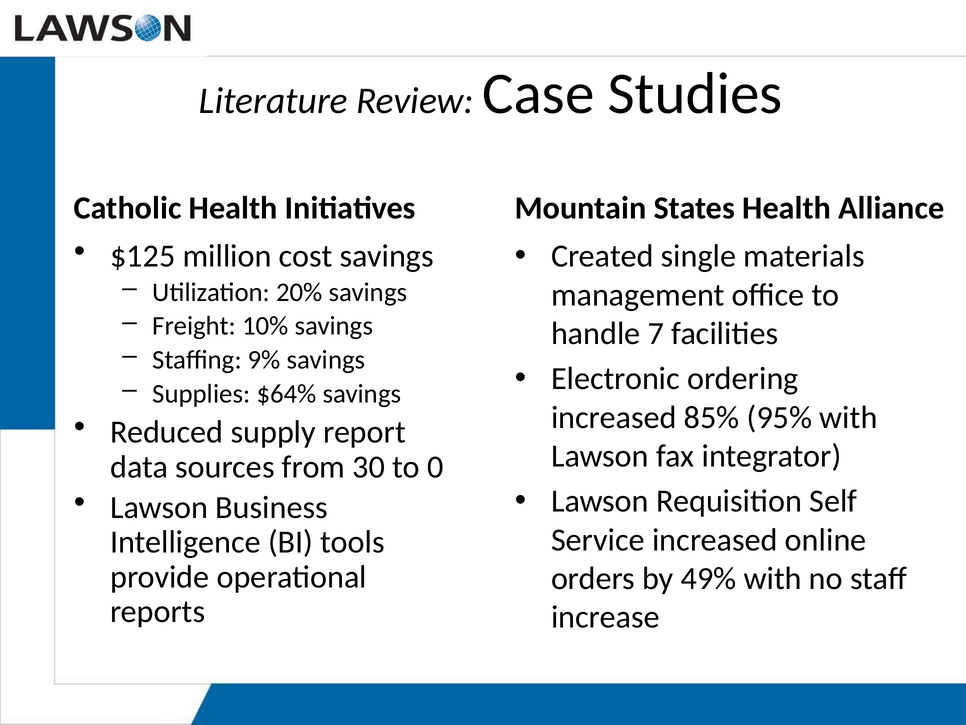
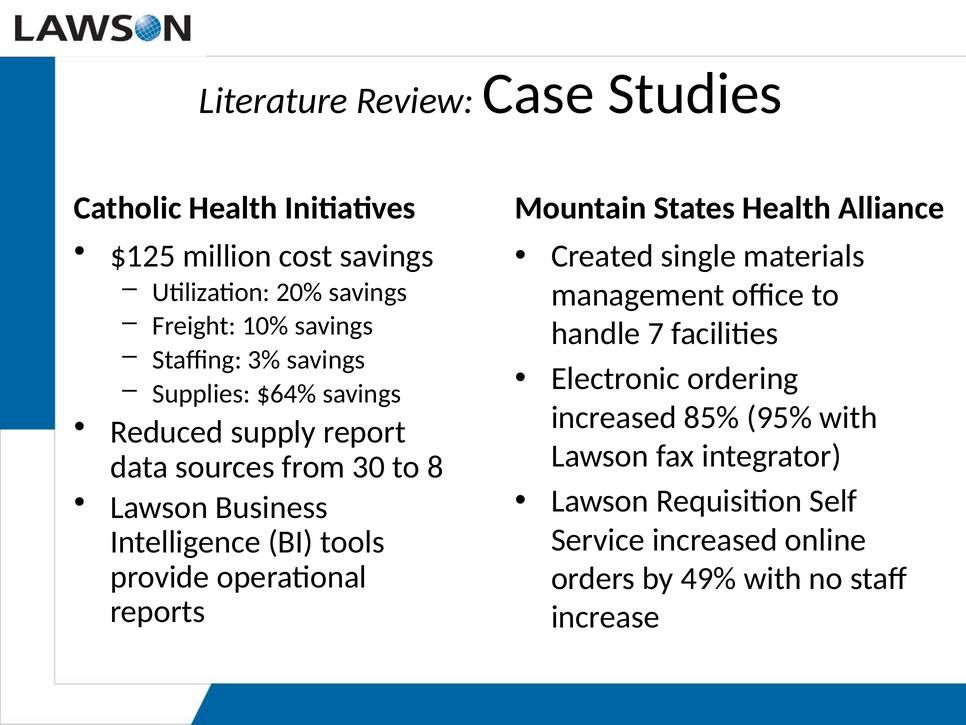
9%: 9% -> 3% (264, 360)
0: 0 -> 8 (435, 467)
